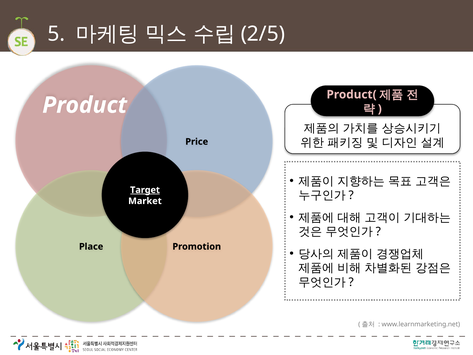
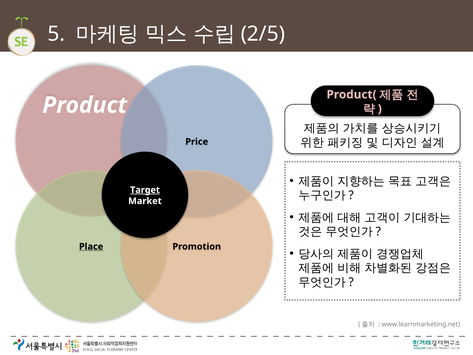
Place underline: none -> present (91, 246)
